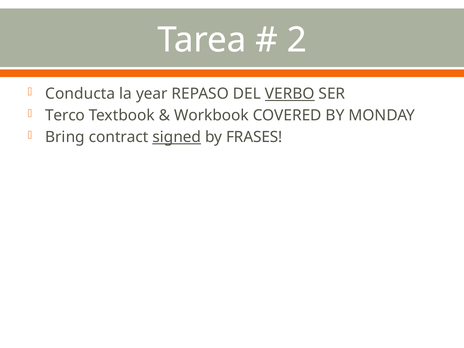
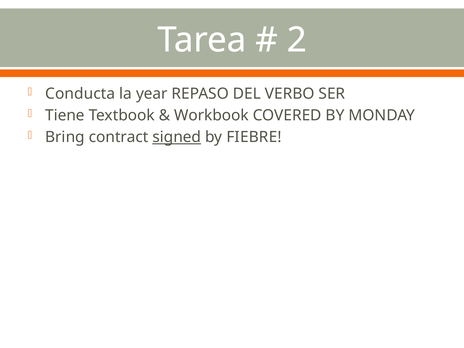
VERBO underline: present -> none (290, 94)
Terco: Terco -> Tiene (65, 116)
FRASES: FRASES -> FIEBRE (254, 137)
